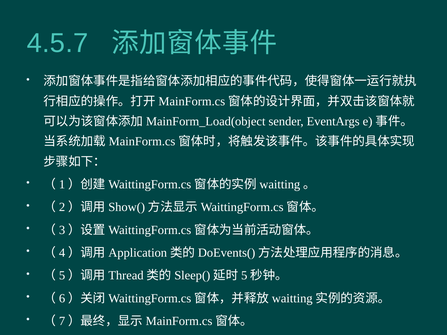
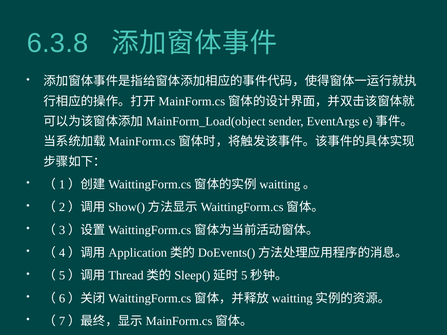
4.5.7: 4.5.7 -> 6.3.8 (58, 43)
